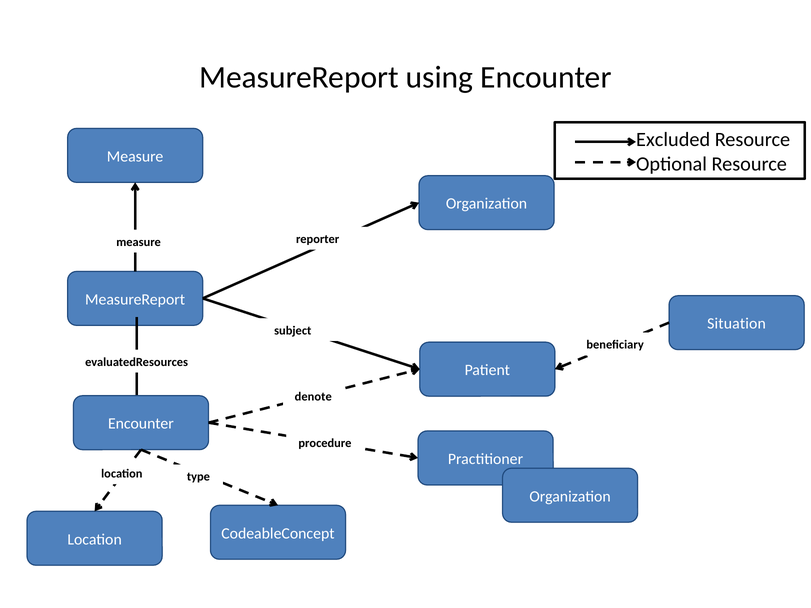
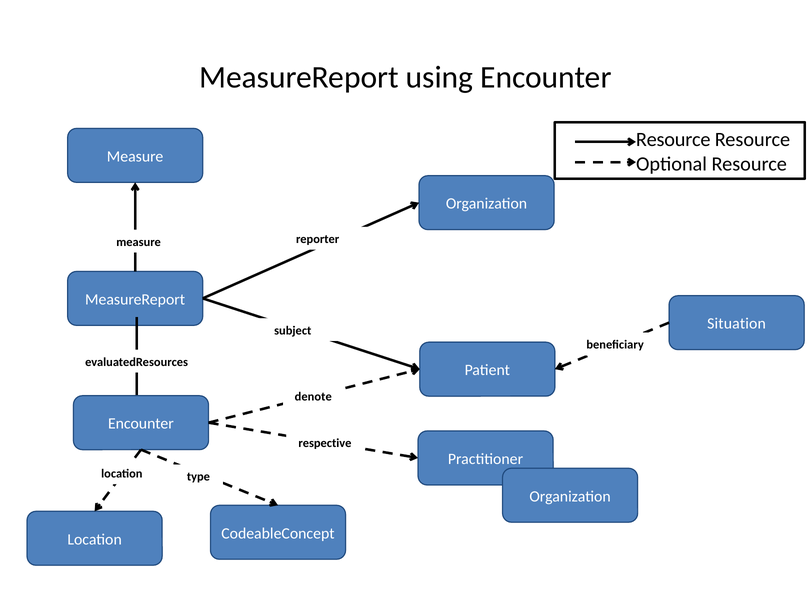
Excluded: Excluded -> Resource (673, 140)
procedure: procedure -> respective (325, 443)
